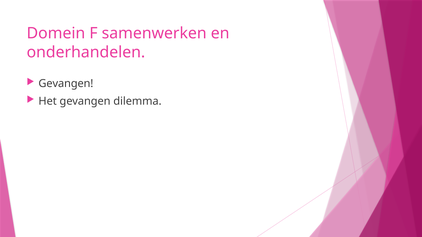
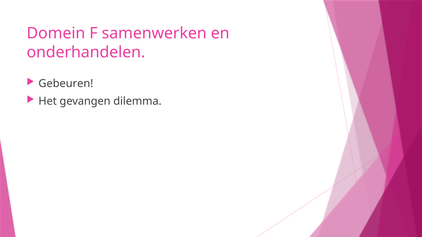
Gevangen: Gevangen -> Gebeuren (66, 84)
